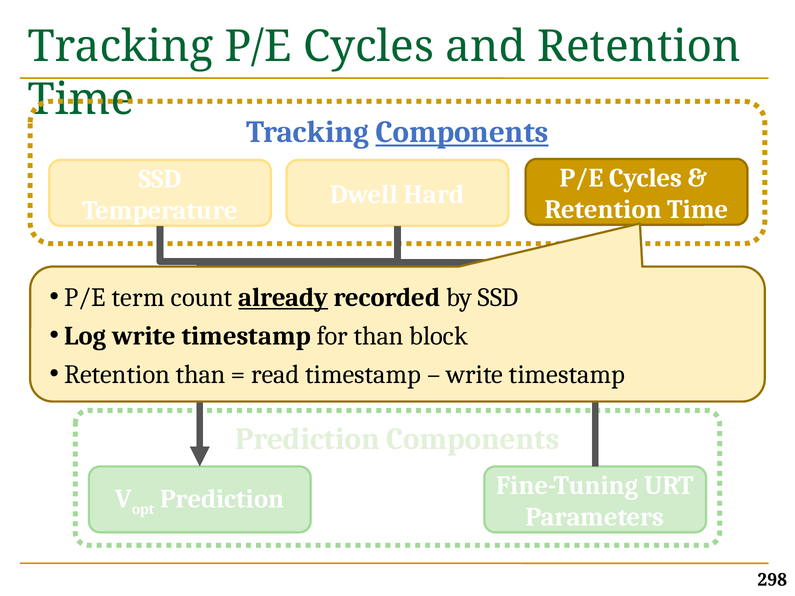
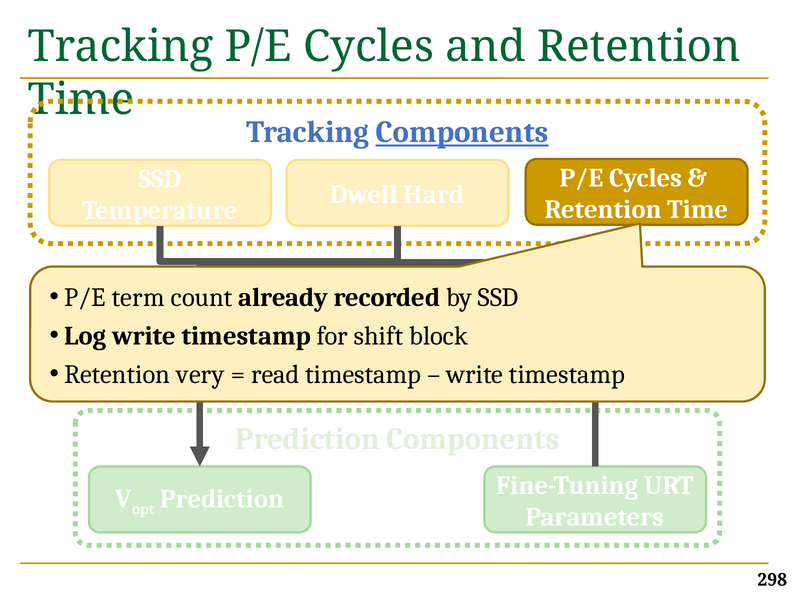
already underline: present -> none (283, 298)
for than: than -> shift (378, 336)
Retention than: than -> very (200, 374)
